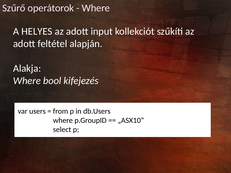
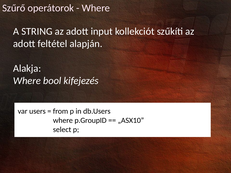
HELYES: HELYES -> STRING (37, 31)
